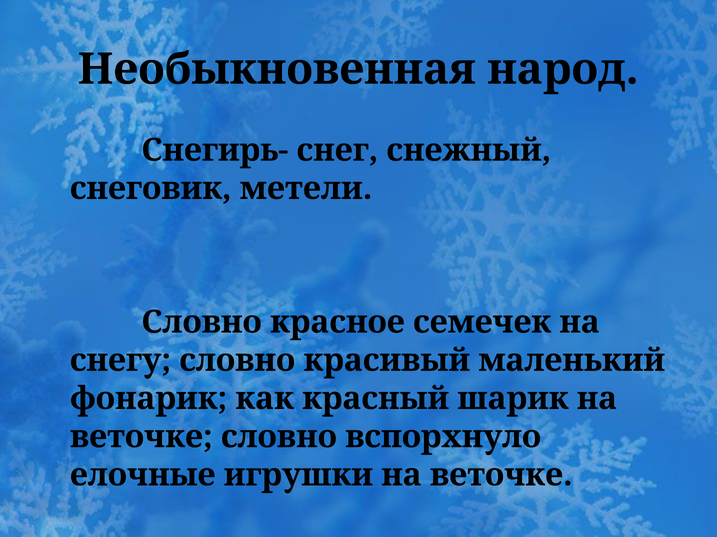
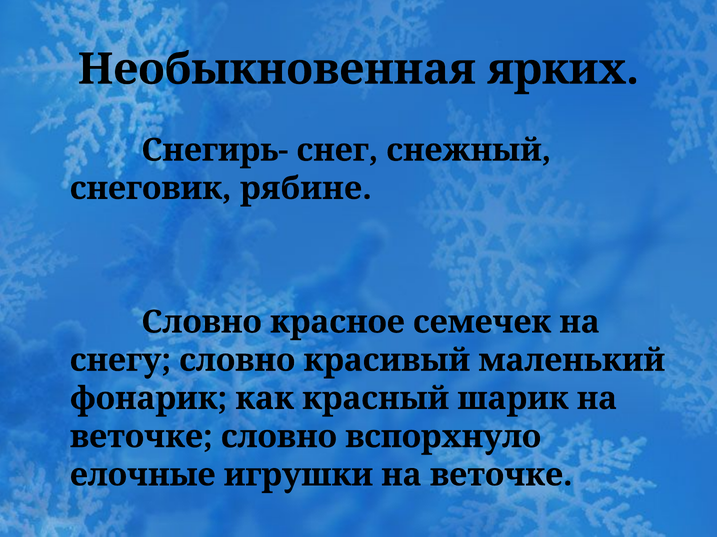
народ: народ -> ярких (563, 69)
метели: метели -> рябине (306, 189)
